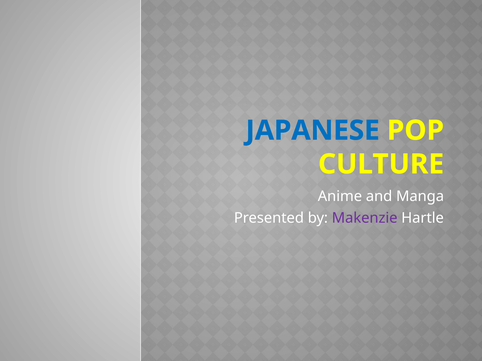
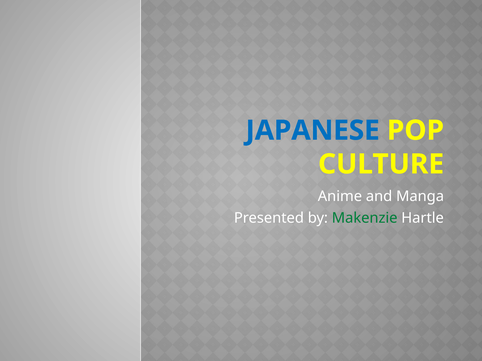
Makenzie colour: purple -> green (365, 218)
